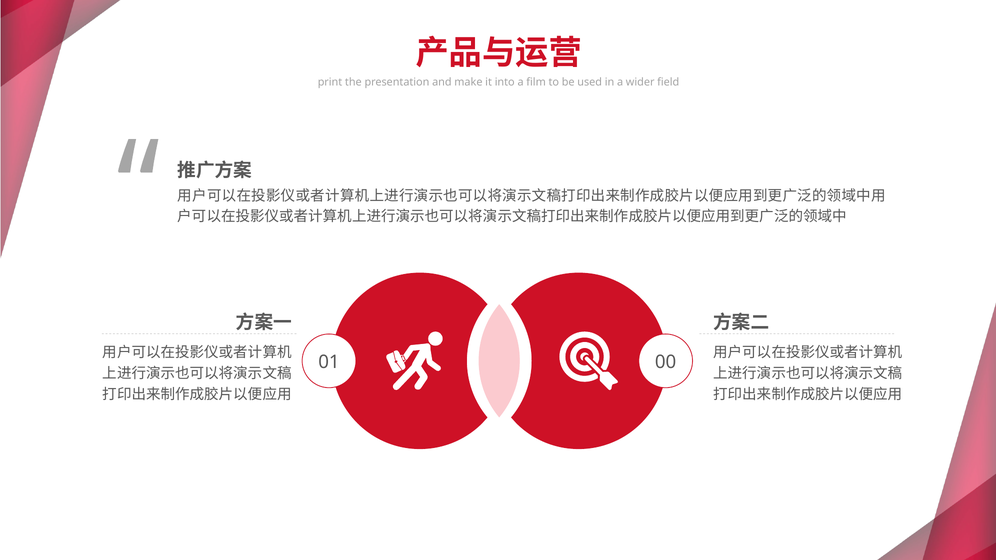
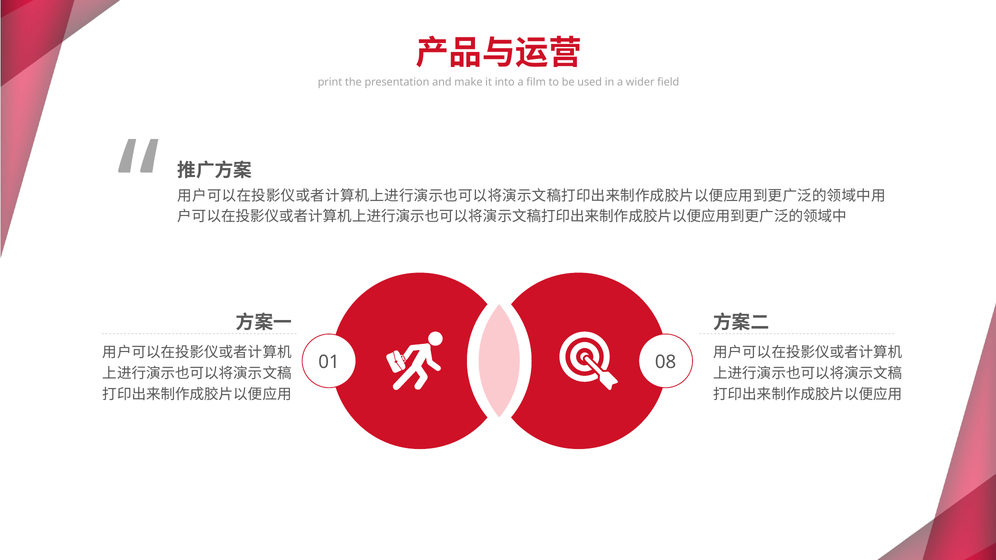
00: 00 -> 08 (666, 362)
